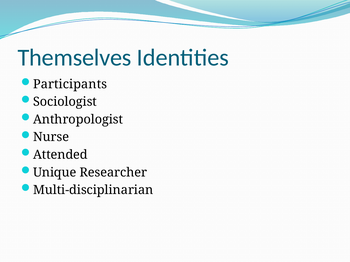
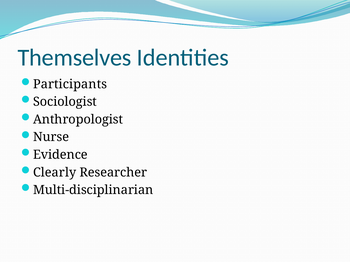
Attended: Attended -> Evidence (60, 155)
Unique: Unique -> Clearly (55, 173)
